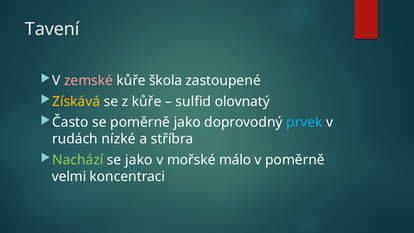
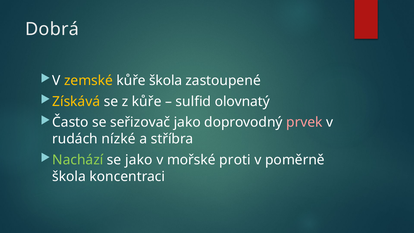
Tavení: Tavení -> Dobrá (52, 29)
zemské colour: pink -> yellow (89, 81)
se poměrně: poměrně -> seřizovač (140, 122)
prvek colour: light blue -> pink (304, 122)
málo: málo -> proti (235, 160)
velmi: velmi -> škola (69, 176)
